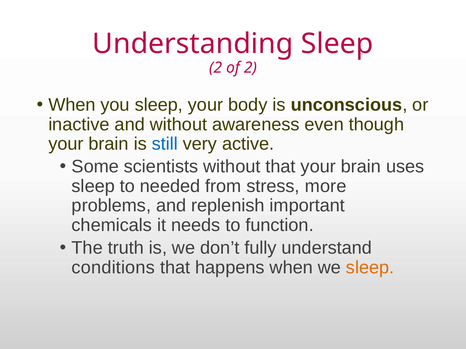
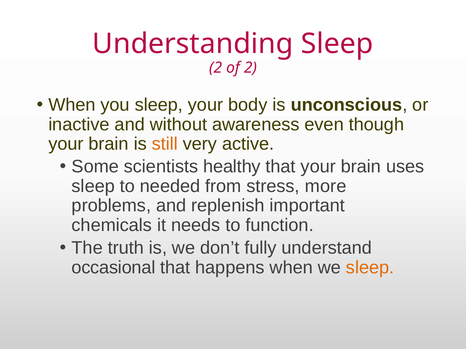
still colour: blue -> orange (165, 144)
scientists without: without -> healthy (232, 167)
conditions: conditions -> occasional (113, 268)
